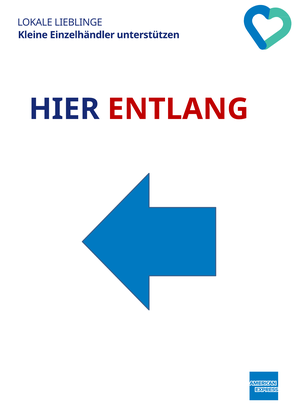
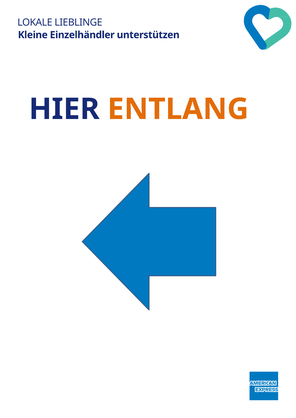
ENTLANG colour: red -> orange (178, 109)
